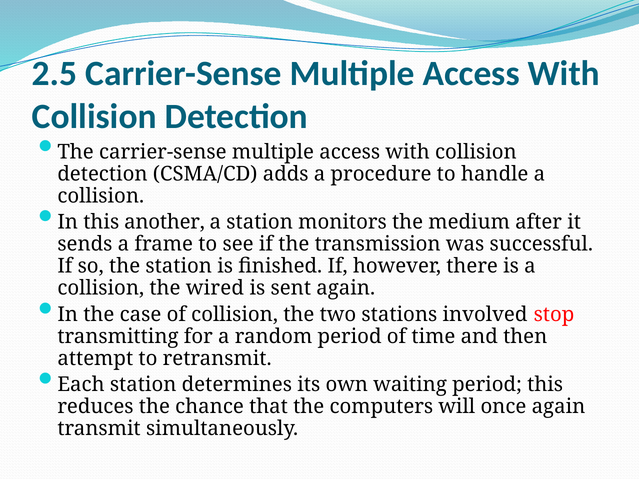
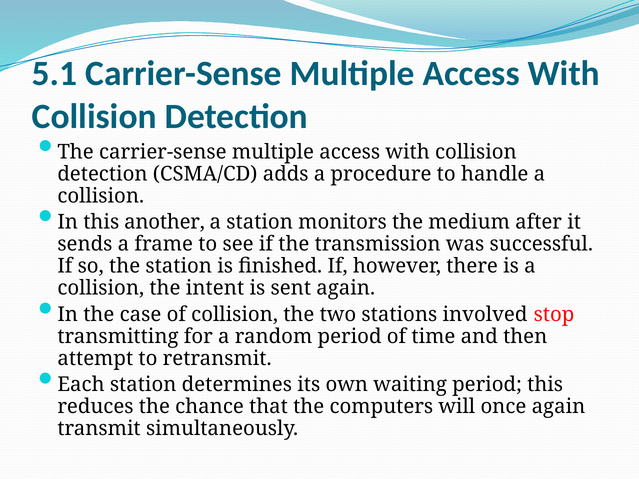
2.5: 2.5 -> 5.1 (55, 74)
wired: wired -> intent (215, 288)
